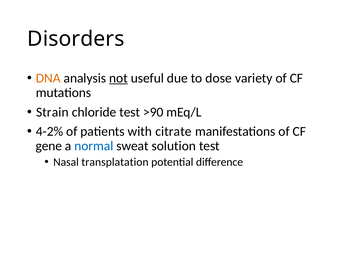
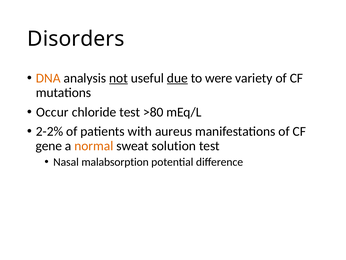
due underline: none -> present (177, 78)
dose: dose -> were (219, 78)
Strain: Strain -> Occur (52, 112)
>90: >90 -> >80 (153, 112)
4-2%: 4-2% -> 2-2% (50, 131)
citrate: citrate -> aureus (174, 131)
normal colour: blue -> orange (94, 146)
transplatation: transplatation -> malabsorption (115, 162)
